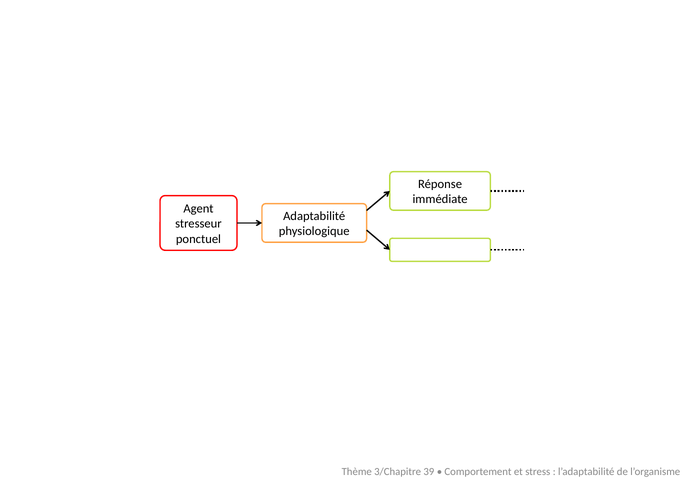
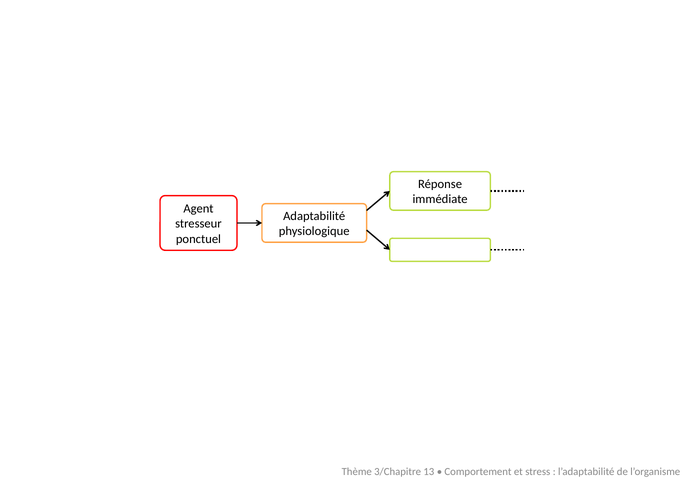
39: 39 -> 13 (429, 472)
